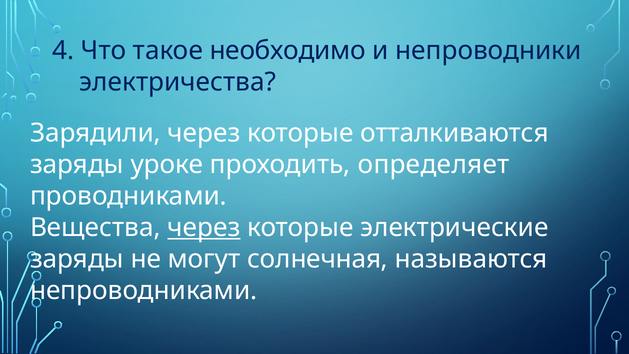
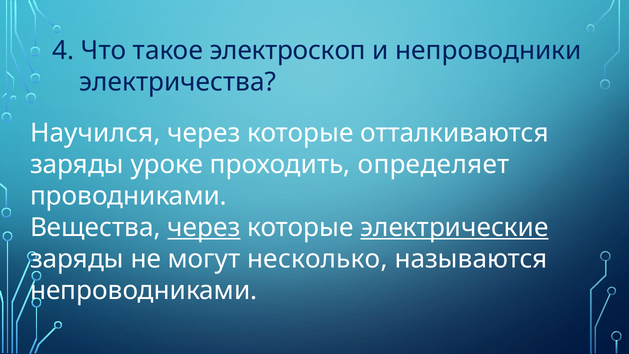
необходимо: необходимо -> электроскоп (288, 51)
Зарядили: Зарядили -> Научился (95, 133)
электрические underline: none -> present (454, 227)
солнечная: солнечная -> несколько (317, 259)
